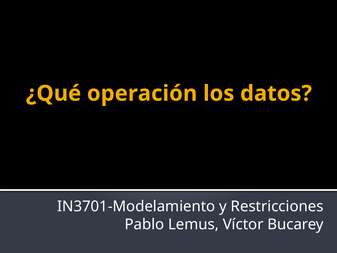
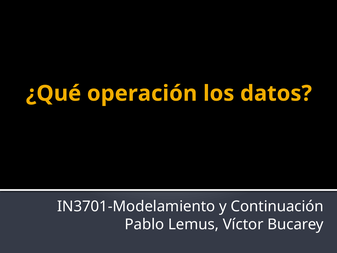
Restricciones: Restricciones -> Continuación (277, 206)
